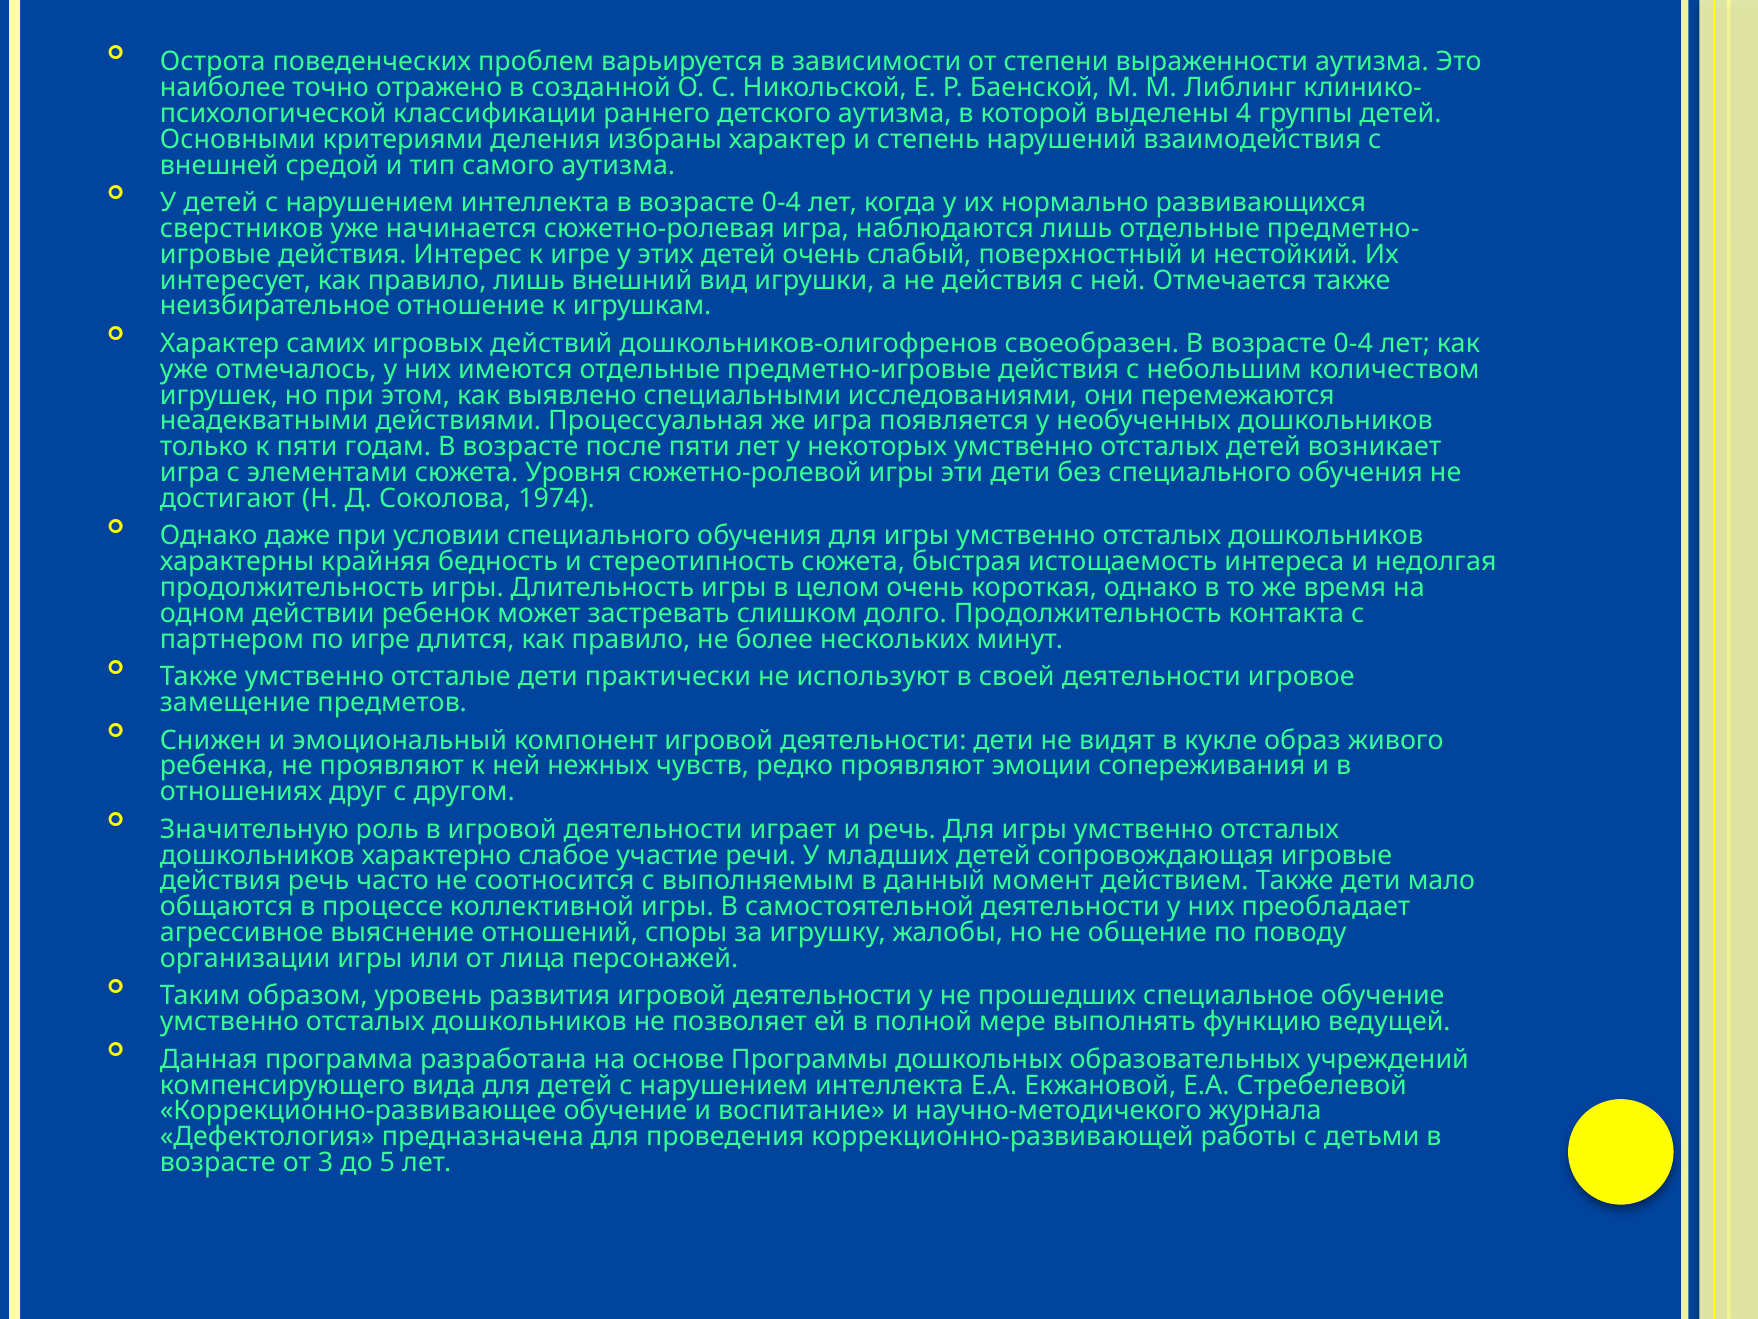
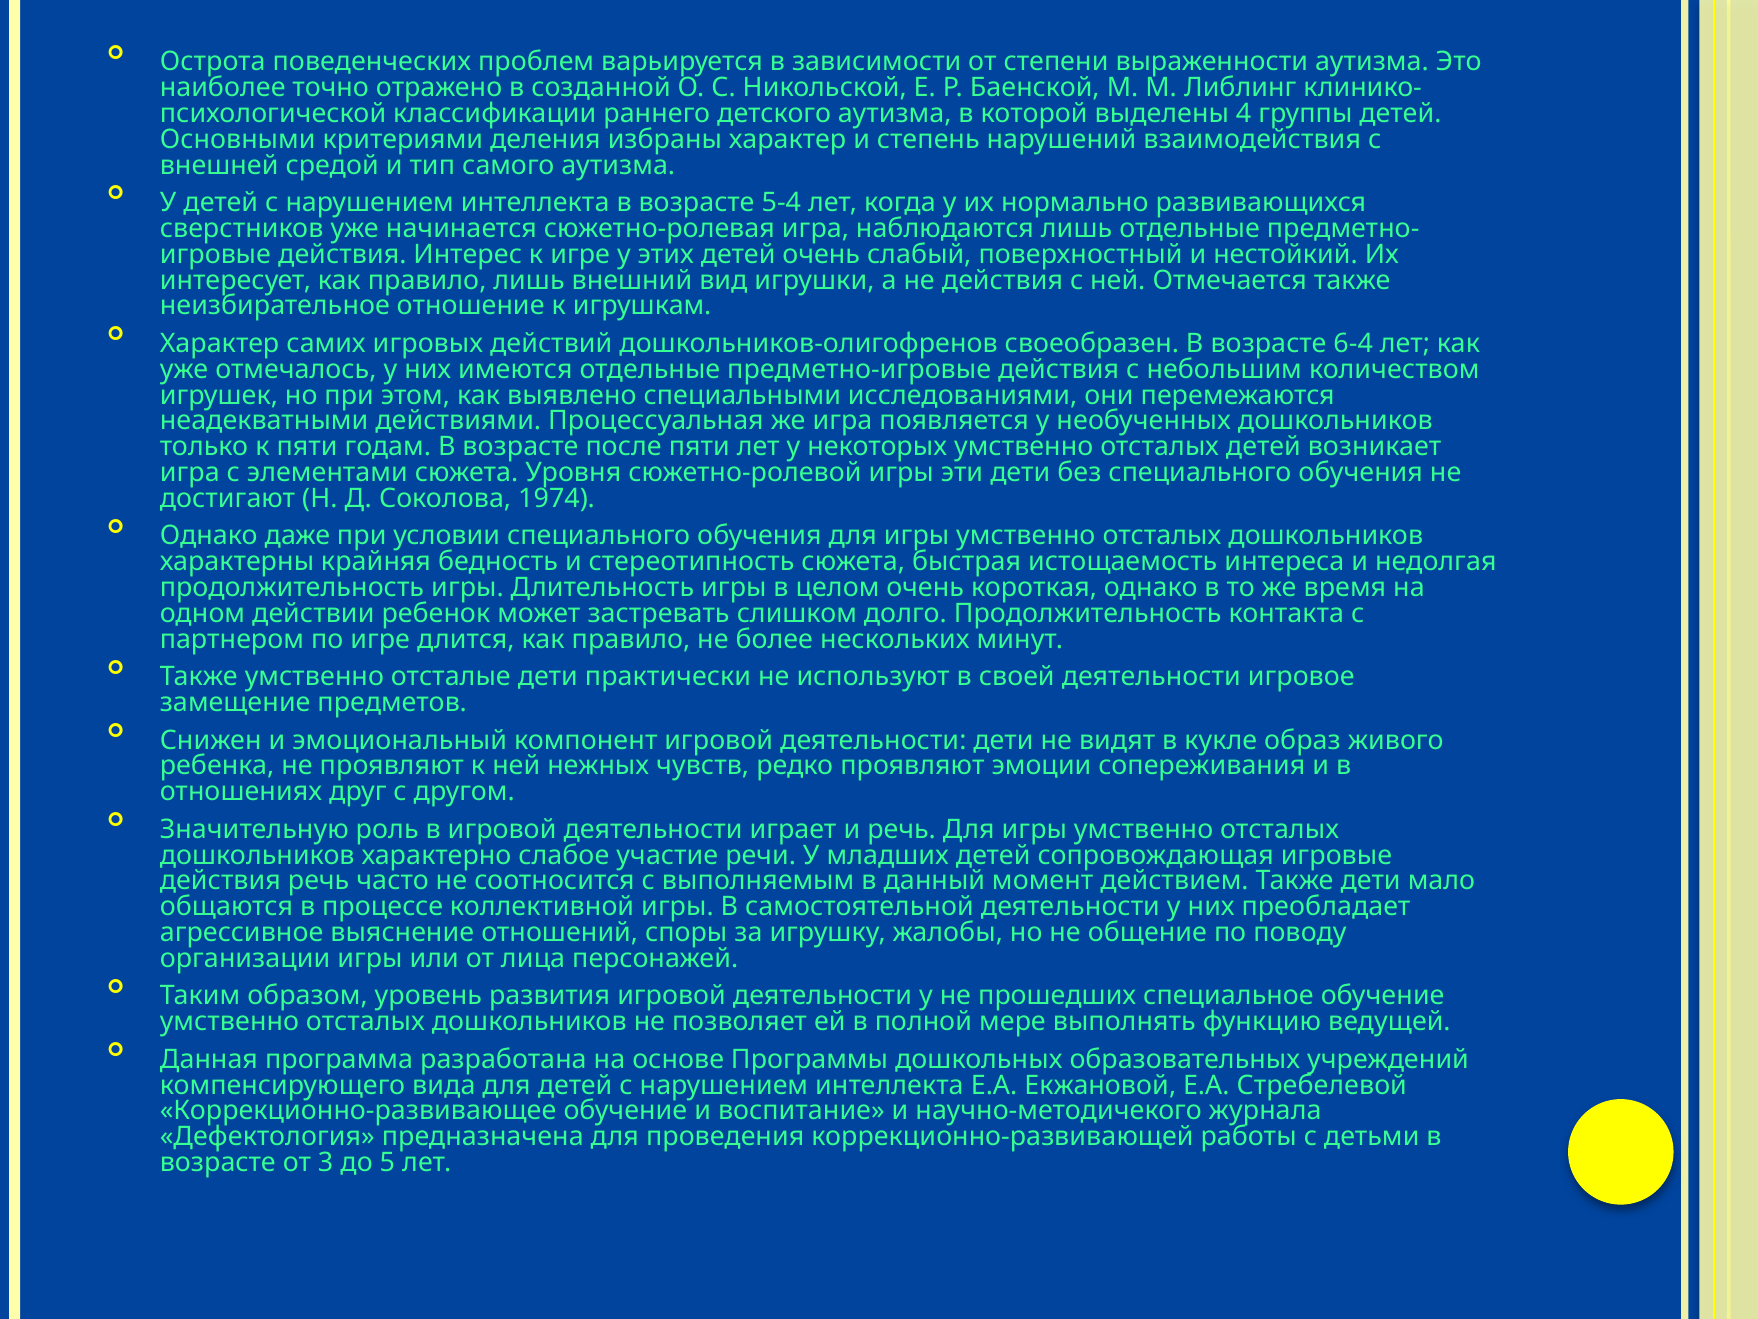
интеллекта в возрасте 0-4: 0-4 -> 5-4 (781, 203)
своеобразен В возрасте 0-4: 0-4 -> 6-4 (1353, 343)
